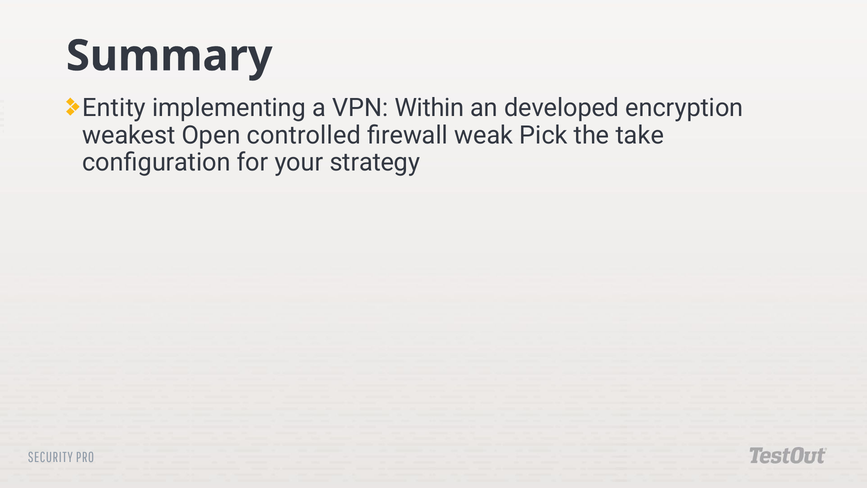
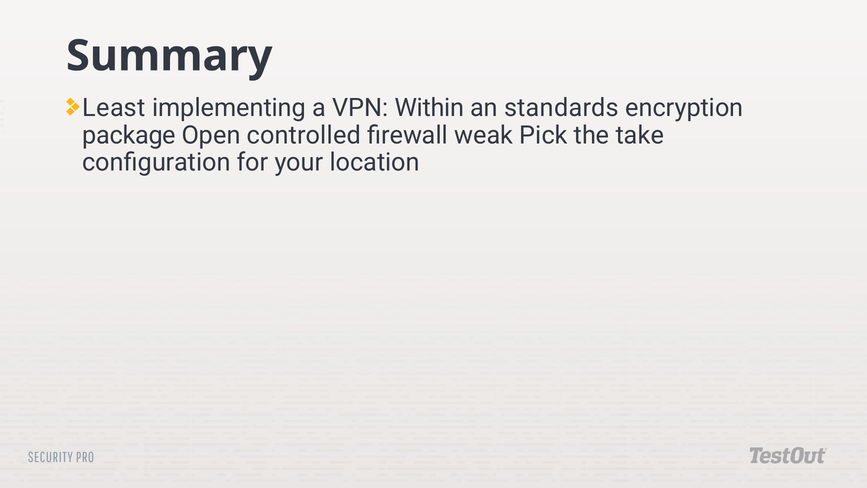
Entity: Entity -> Least (114, 108)
developed: developed -> standards (562, 108)
weakest: weakest -> package (129, 135)
strategy: strategy -> location (375, 162)
